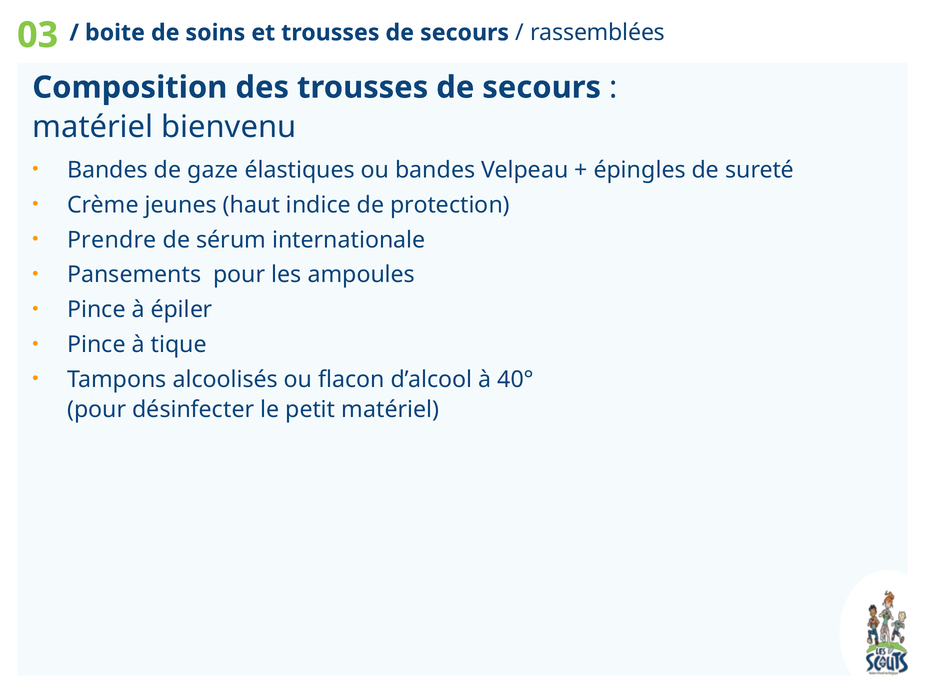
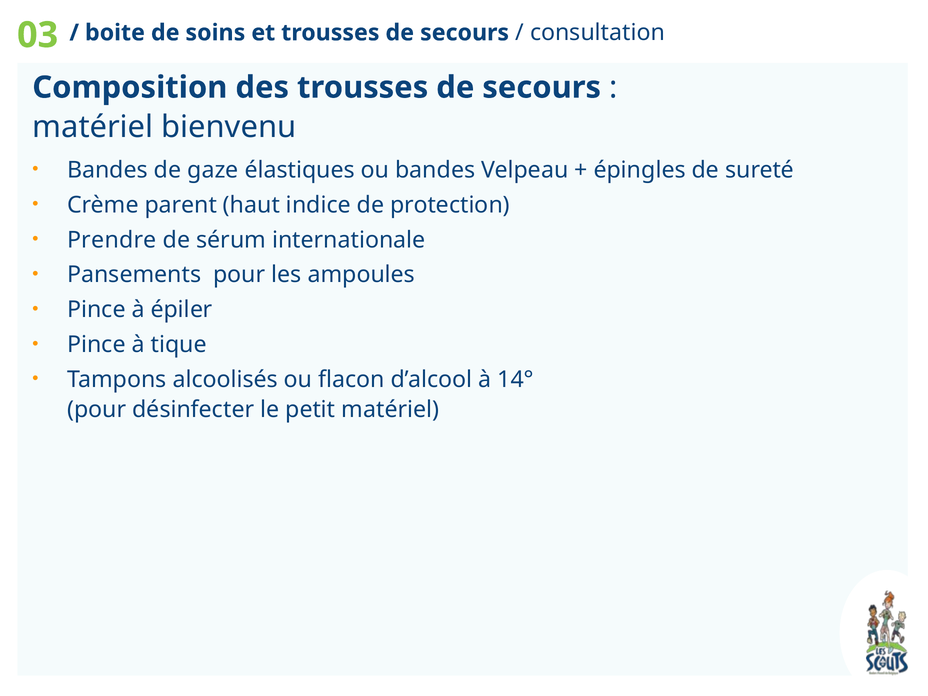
rassemblées: rassemblées -> consultation (597, 33)
jeunes: jeunes -> parent (181, 205)
40°: 40° -> 14° (516, 380)
